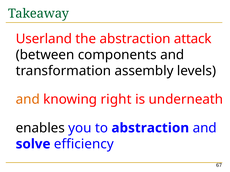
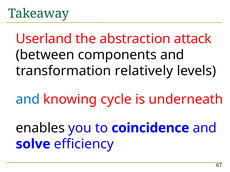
assembly: assembly -> relatively (144, 71)
and colour: orange -> blue (28, 100)
right: right -> cycle (116, 100)
to abstraction: abstraction -> coincidence (150, 128)
